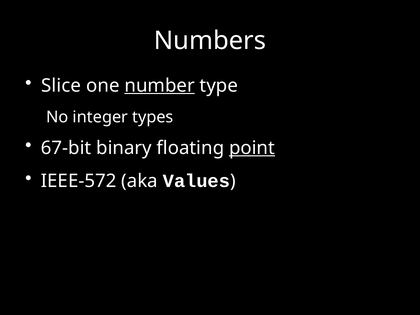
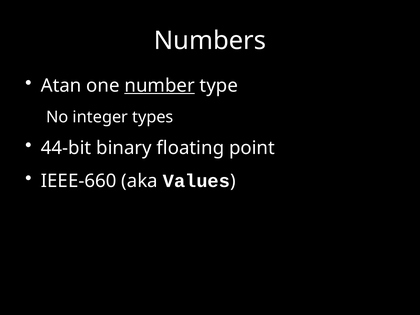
Slice: Slice -> Atan (61, 86)
67-bit: 67-bit -> 44-bit (66, 148)
point underline: present -> none (252, 148)
IEEE-572: IEEE-572 -> IEEE-660 (79, 181)
